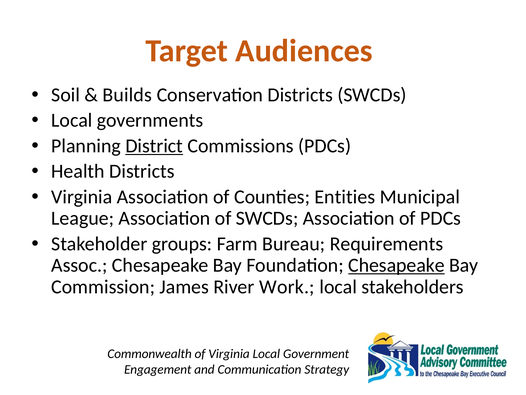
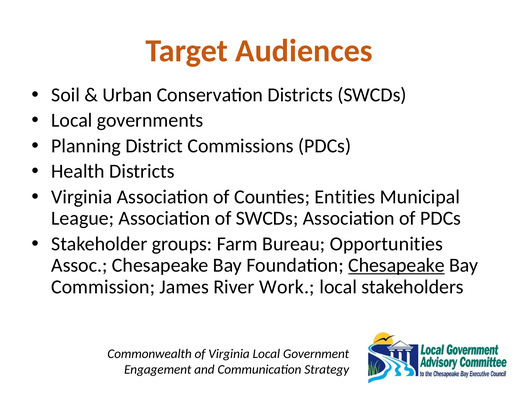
Builds: Builds -> Urban (127, 95)
District underline: present -> none (154, 146)
Requirements: Requirements -> Opportunities (386, 244)
